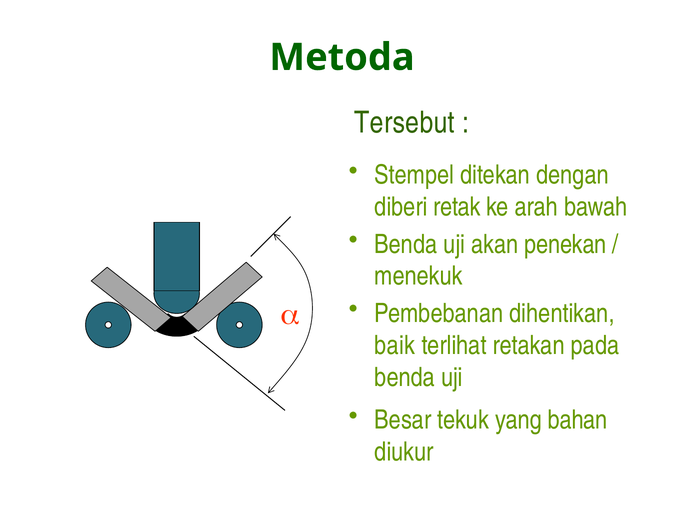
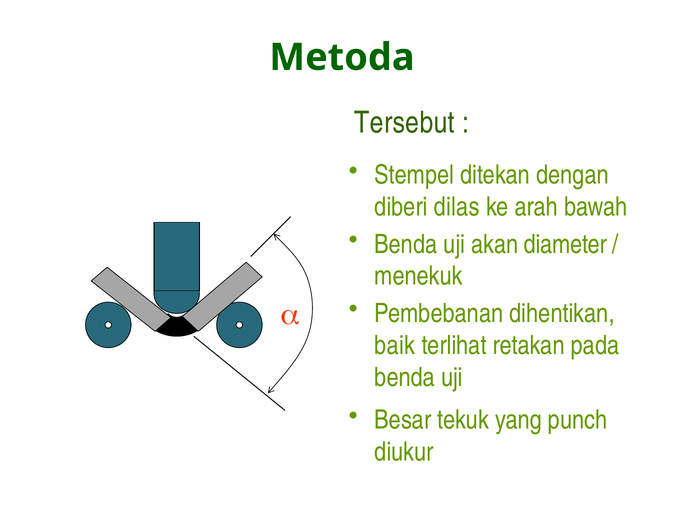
retak: retak -> dilas (457, 207)
penekan: penekan -> diameter (566, 244)
bahan: bahan -> punch (578, 420)
